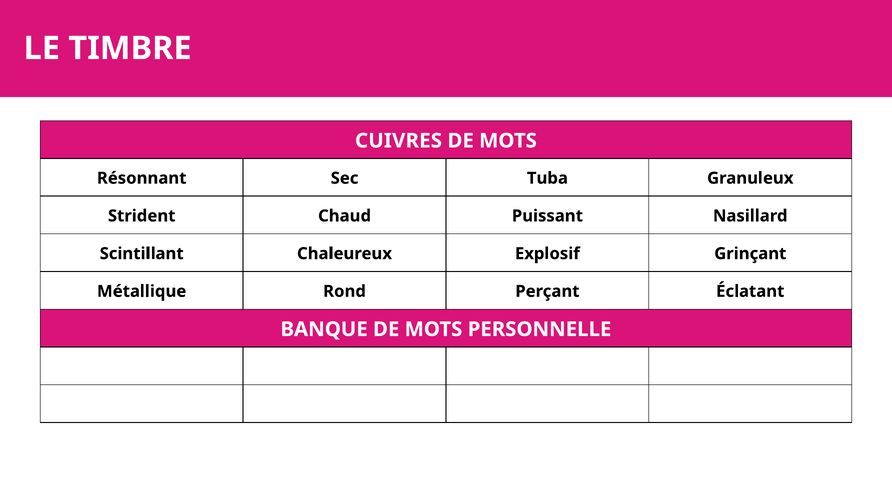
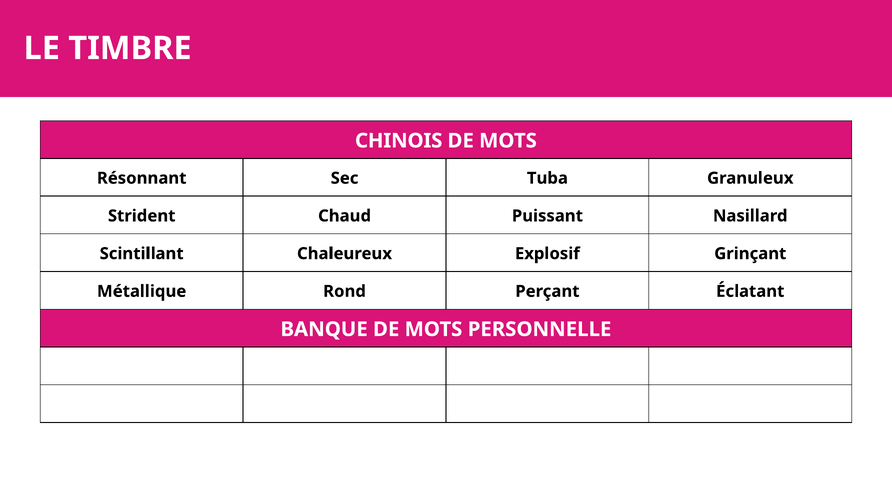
CUIVRES: CUIVRES -> CHINOIS (399, 141)
